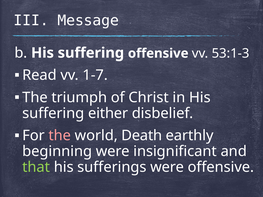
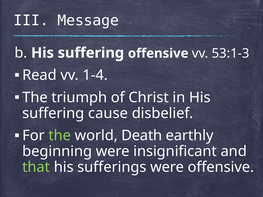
1-7: 1-7 -> 1-4 (95, 75)
either: either -> cause (108, 113)
the colour: pink -> light green (60, 136)
